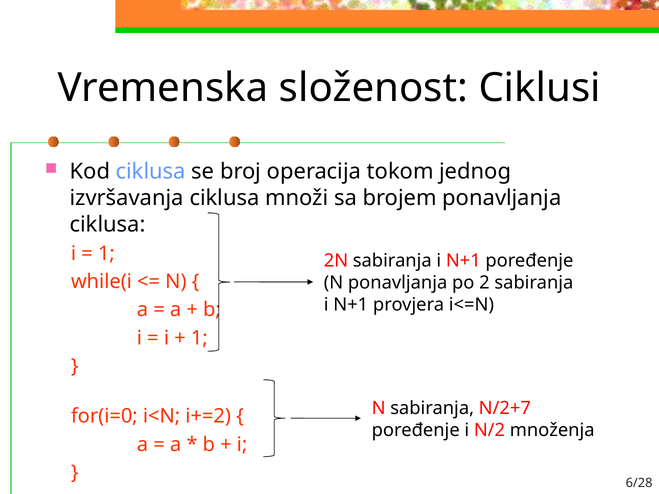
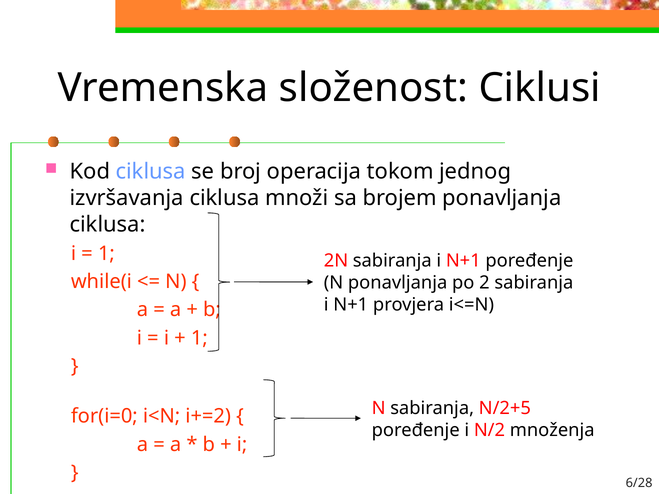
N/2+7: N/2+7 -> N/2+5 (505, 408)
